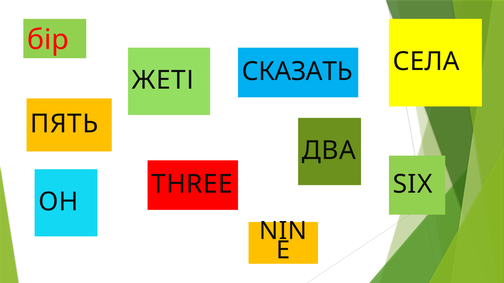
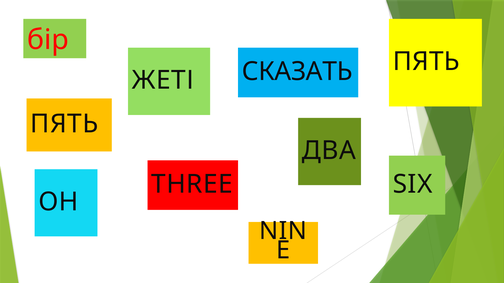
СЕЛА: СЕЛА -> ПЯТЬ (426, 62)
